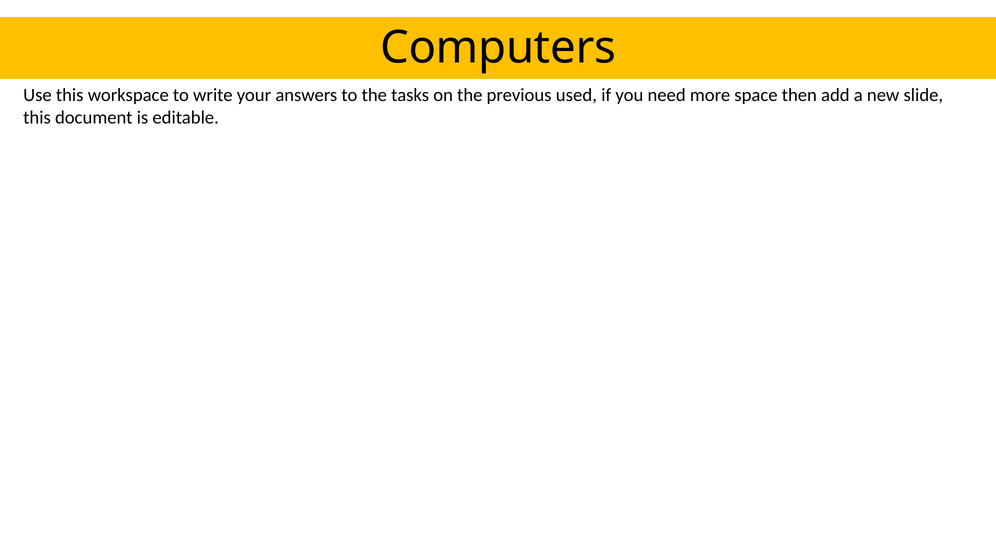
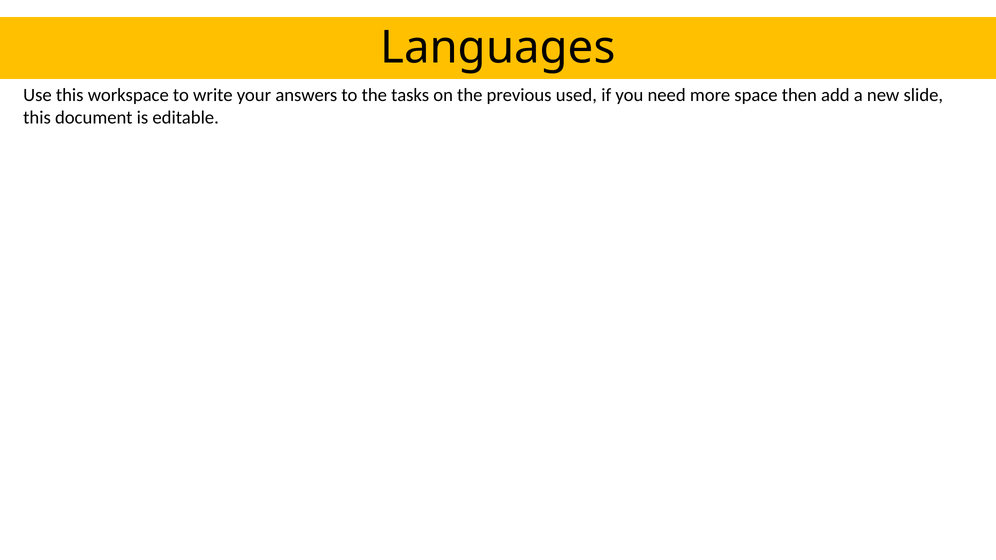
Computers: Computers -> Languages (498, 48)
